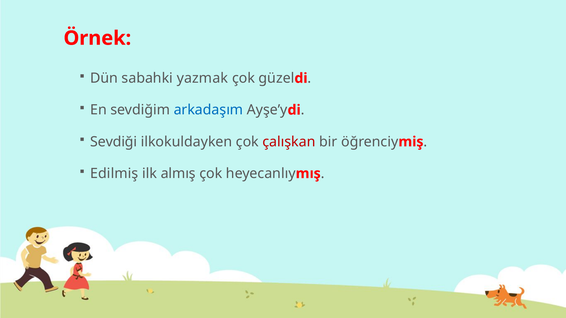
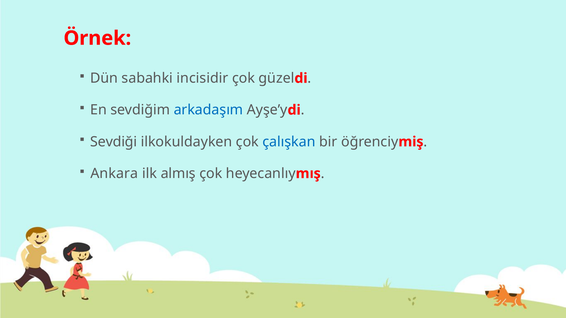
yazmak: yazmak -> incisidir (202, 78)
çalışkan colour: red -> blue (289, 142)
Edilmiş: Edilmiş -> Ankara (114, 174)
